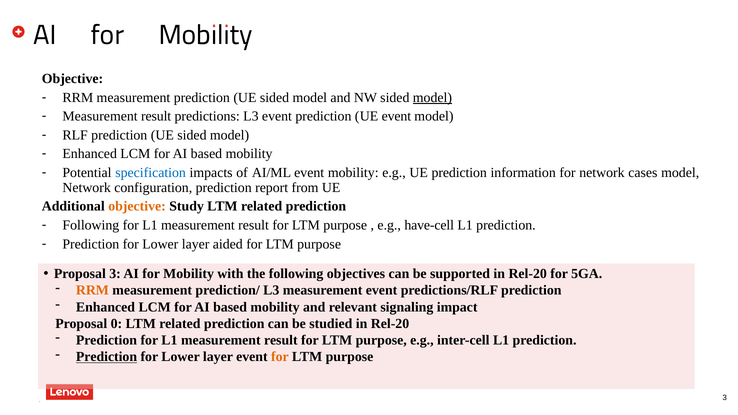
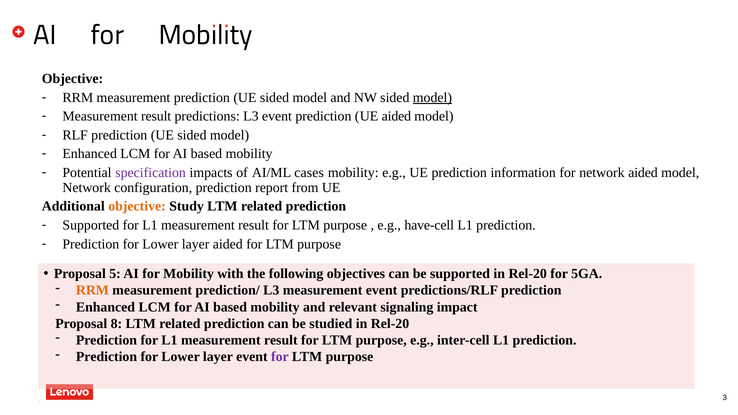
UE event: event -> aided (396, 116)
specification colour: blue -> purple (151, 173)
AI/ML event: event -> cases (309, 173)
network cases: cases -> aided (643, 173)
Following: Following -> Supported (91, 225)
Proposal 3: 3 -> 5 (115, 274)
0: 0 -> 8 (116, 324)
Prediction underline: present -> none (107, 357)
for colour: orange -> purple (280, 357)
